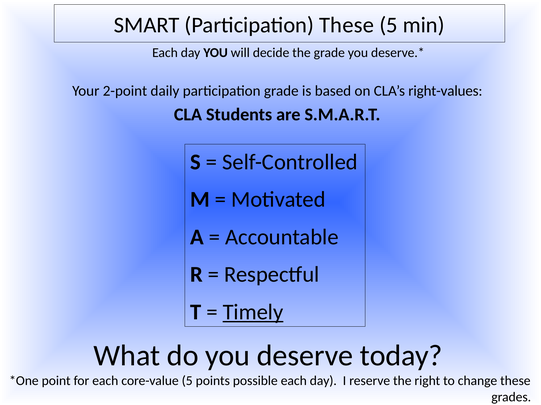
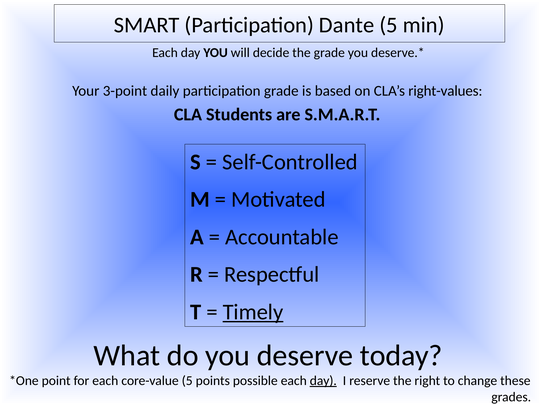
Participation These: These -> Dante (347, 25)
2-point: 2-point -> 3-point (125, 91)
day underline: none -> present (323, 381)
